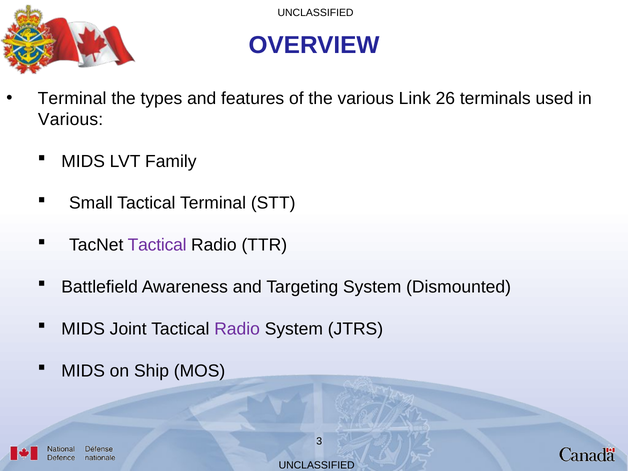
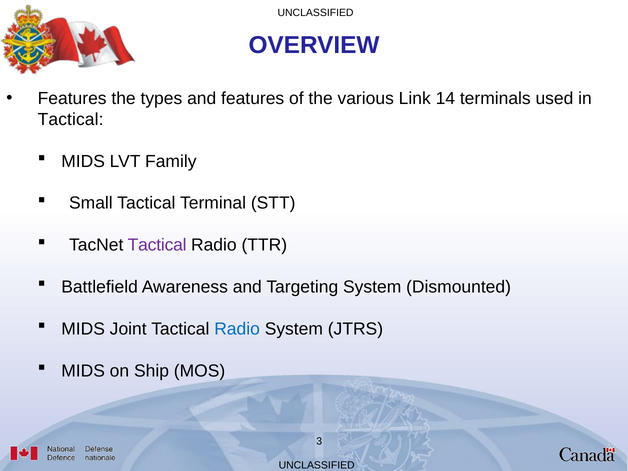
Terminal: Terminal -> Features (72, 99)
26: 26 -> 14 (445, 99)
Various: Various -> Tactical (71, 119)
Radio colour: purple -> blue (237, 329)
